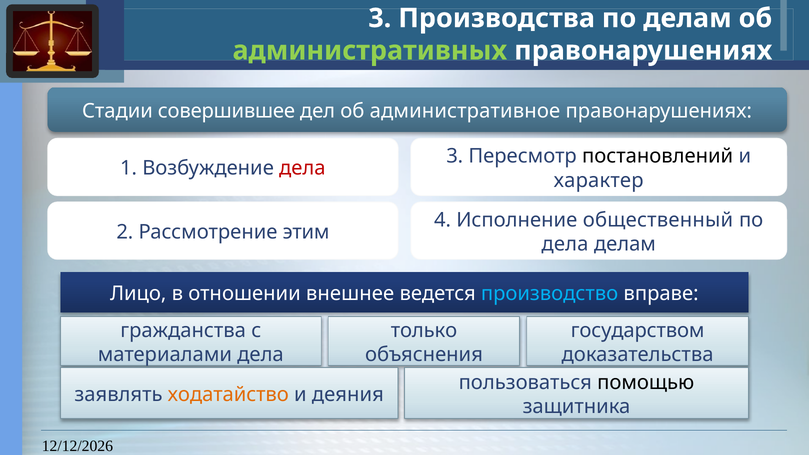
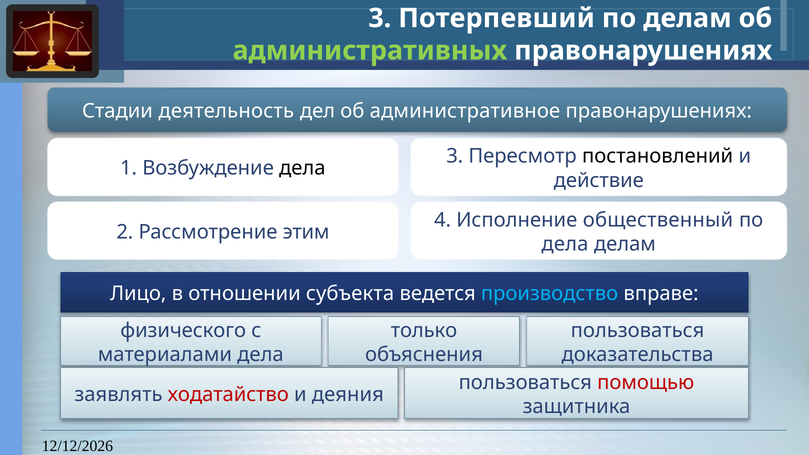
Производства: Производства -> Потерпевший (497, 18)
совершившее: совершившее -> деятельность (226, 111)
дела colour: red -> black (302, 168)
характер: характер -> действие (599, 180)
внешнее: внешнее -> субъекта (350, 294)
гражданства: гражданства -> физического (183, 330)
государством: государством -> пользоваться (638, 330)
помощью colour: black -> red (646, 382)
ходатайство colour: orange -> red (228, 395)
